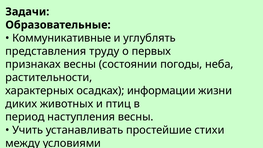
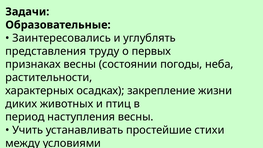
Коммуникативные: Коммуникативные -> Заинтересовались (62, 38)
информации: информации -> закрепление (161, 91)
